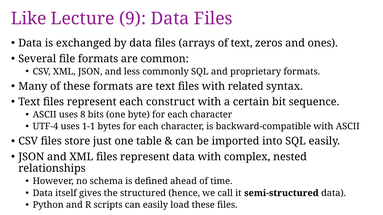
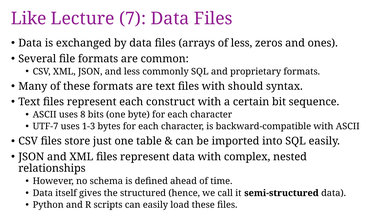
9: 9 -> 7 (133, 19)
of text: text -> less (242, 43)
related: related -> should (246, 86)
UTF-4: UTF-4 -> UTF-7 (45, 127)
1-1: 1-1 -> 1-3 (89, 127)
